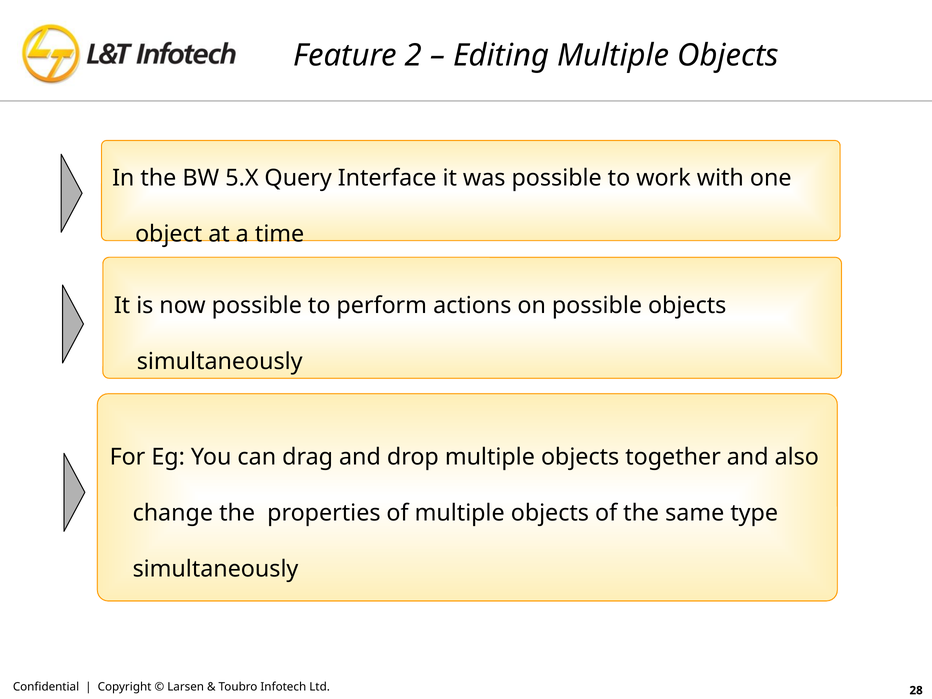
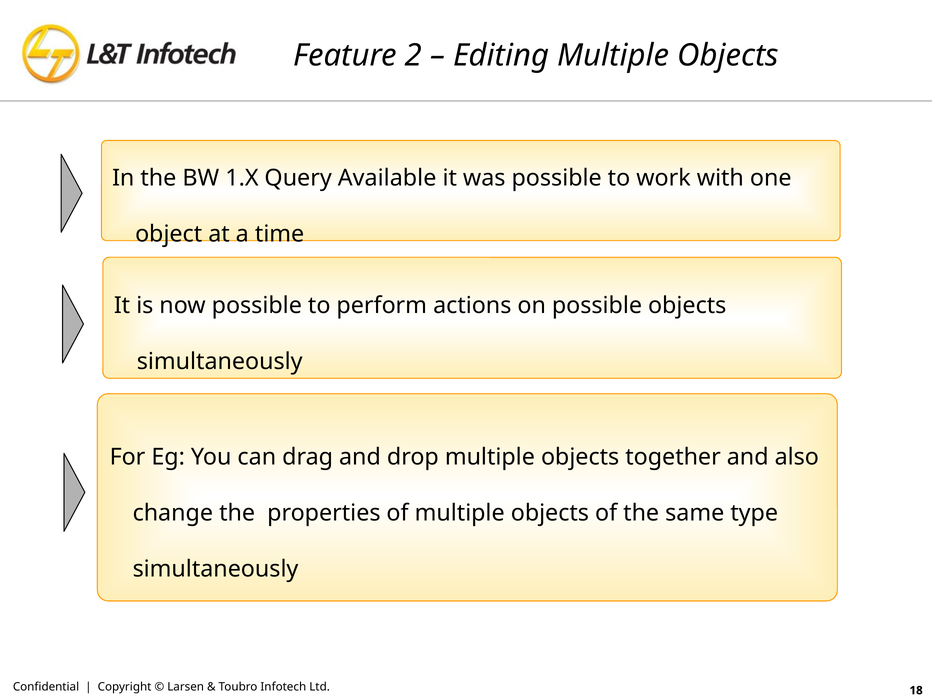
5.X: 5.X -> 1.X (242, 178)
Interface: Interface -> Available (387, 178)
28: 28 -> 18 (916, 690)
